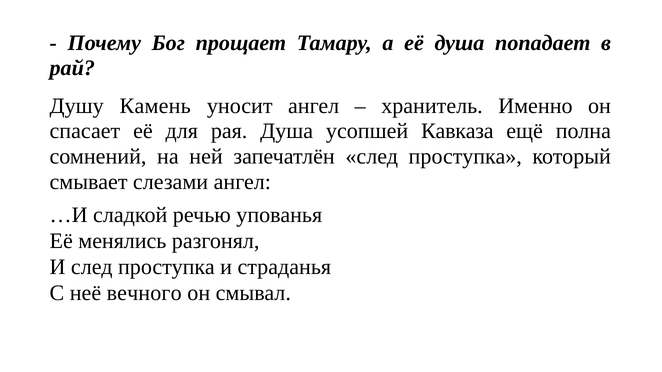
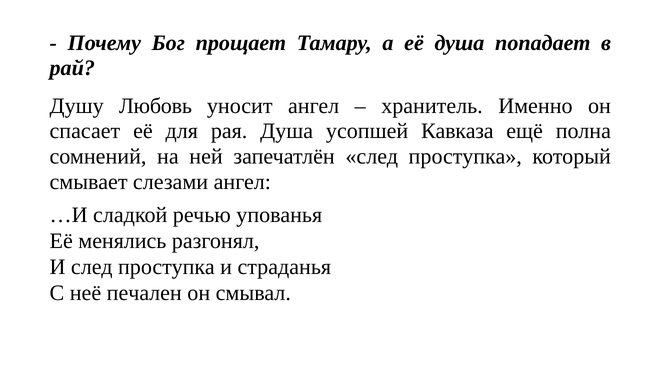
Камень: Камень -> Любовь (155, 106)
вечного: вечного -> печален (144, 293)
